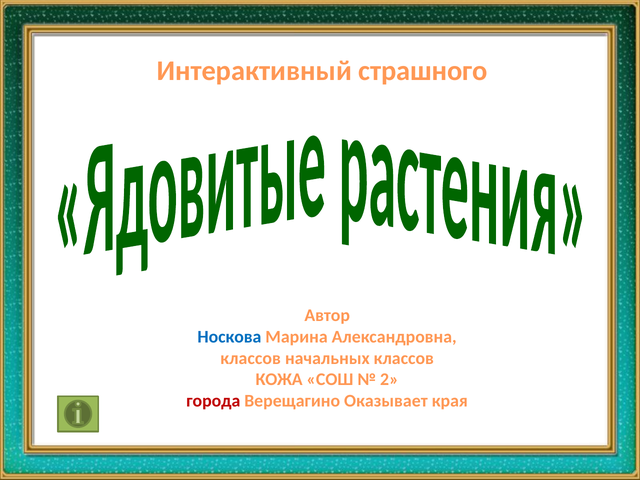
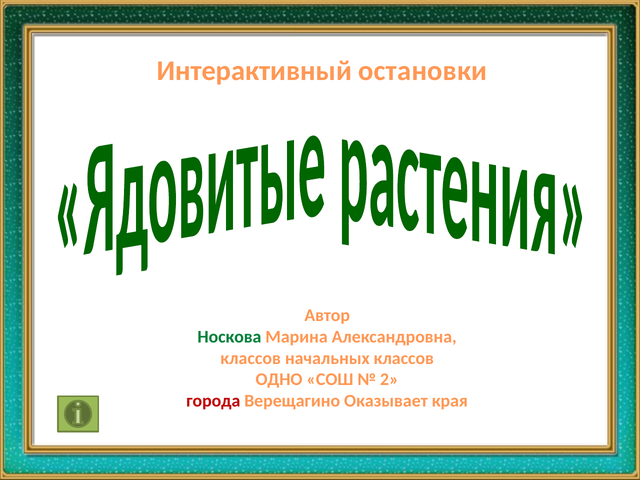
страшного: страшного -> остановки (423, 71)
Носкова colour: blue -> green (229, 337)
КОЖА: КОЖА -> ОДНО (279, 380)
